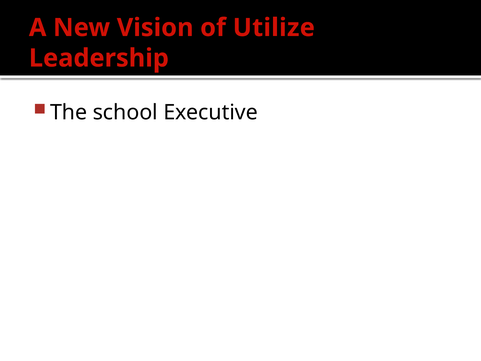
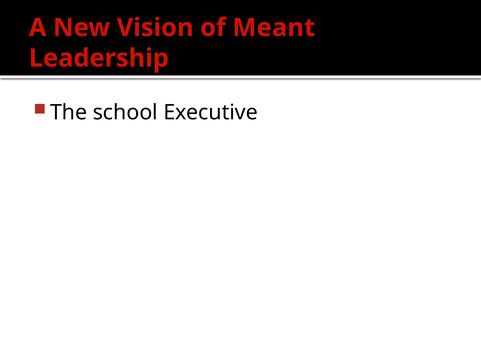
Utilize: Utilize -> Meant (274, 28)
